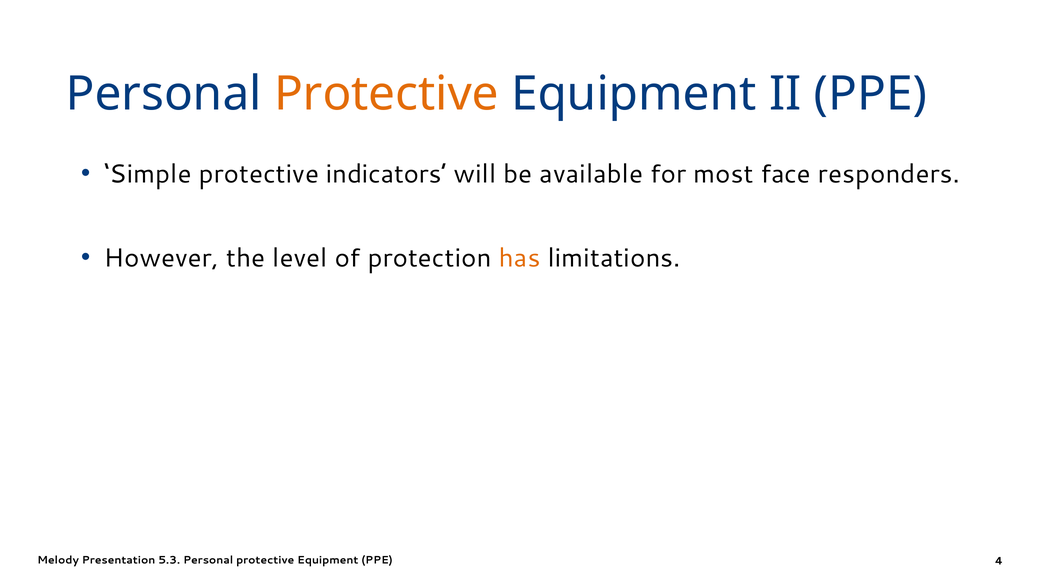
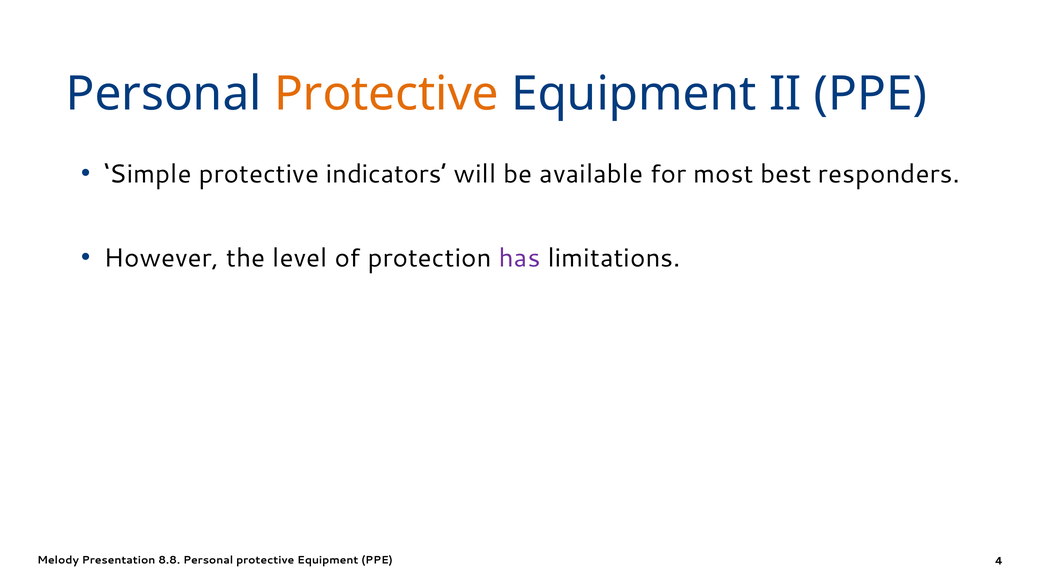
face: face -> best (786, 174)
has colour: orange -> purple (520, 258)
5.3: 5.3 -> 8.8 (169, 561)
